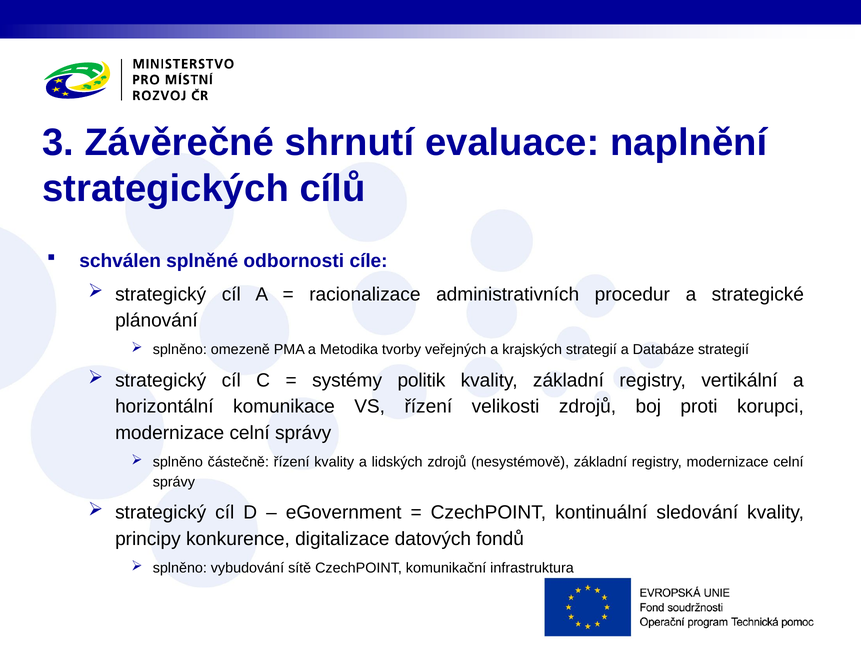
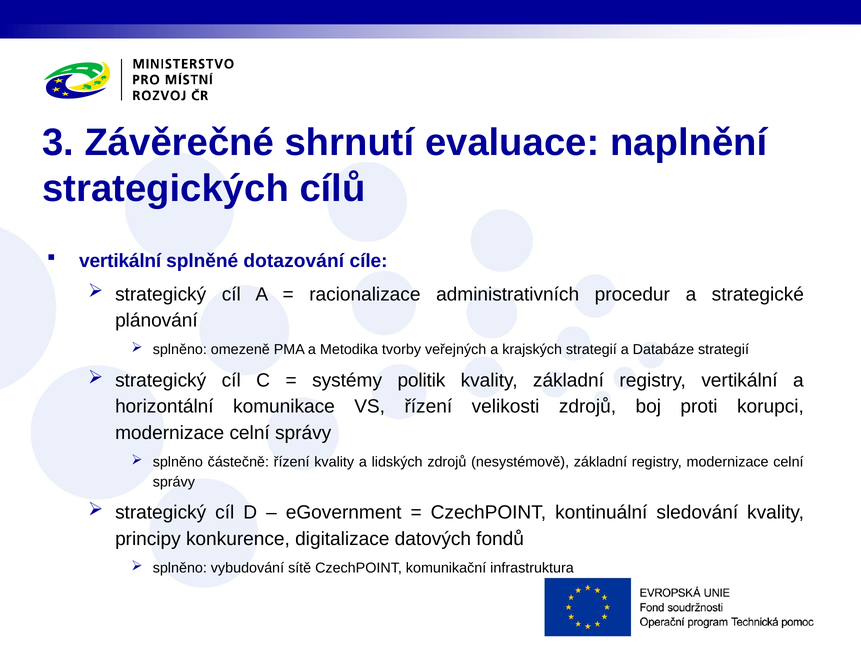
schválen: schválen -> vertikální (120, 261)
odbornosti: odbornosti -> dotazování (294, 261)
